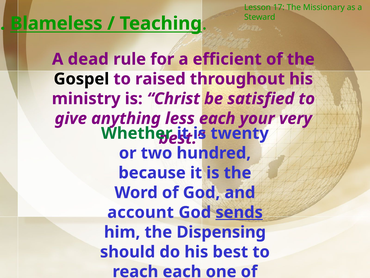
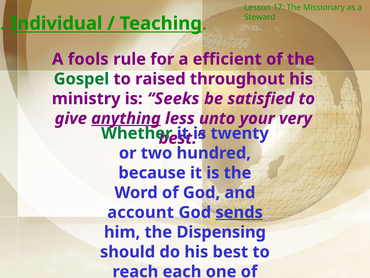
Blameless: Blameless -> Individual (56, 23)
dead: dead -> fools (88, 59)
Gospel colour: black -> green (81, 79)
Christ: Christ -> Seeks (173, 99)
anything underline: none -> present (126, 118)
less each: each -> unto (217, 118)
